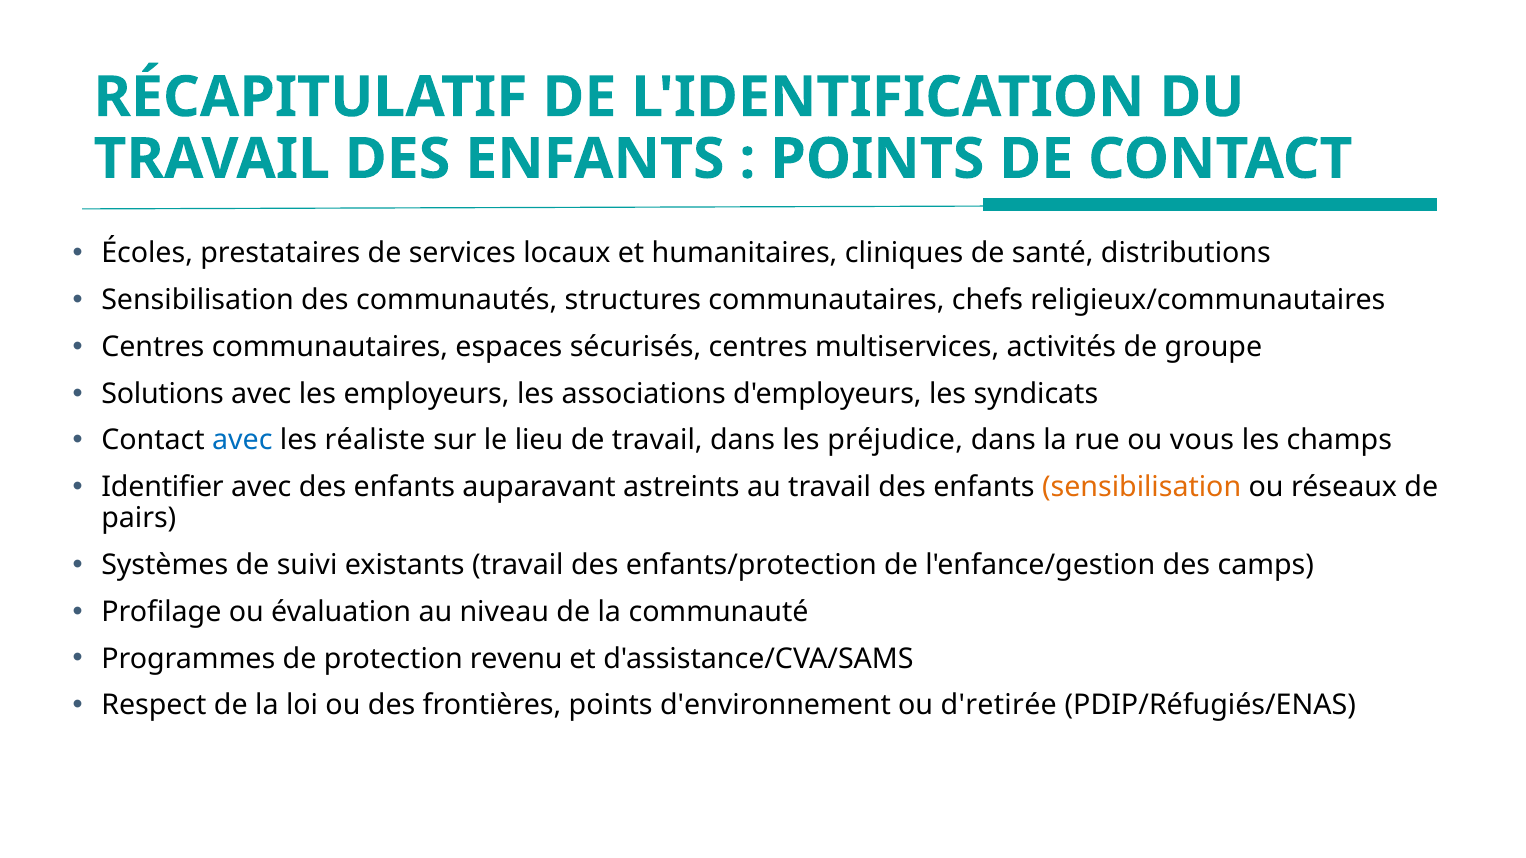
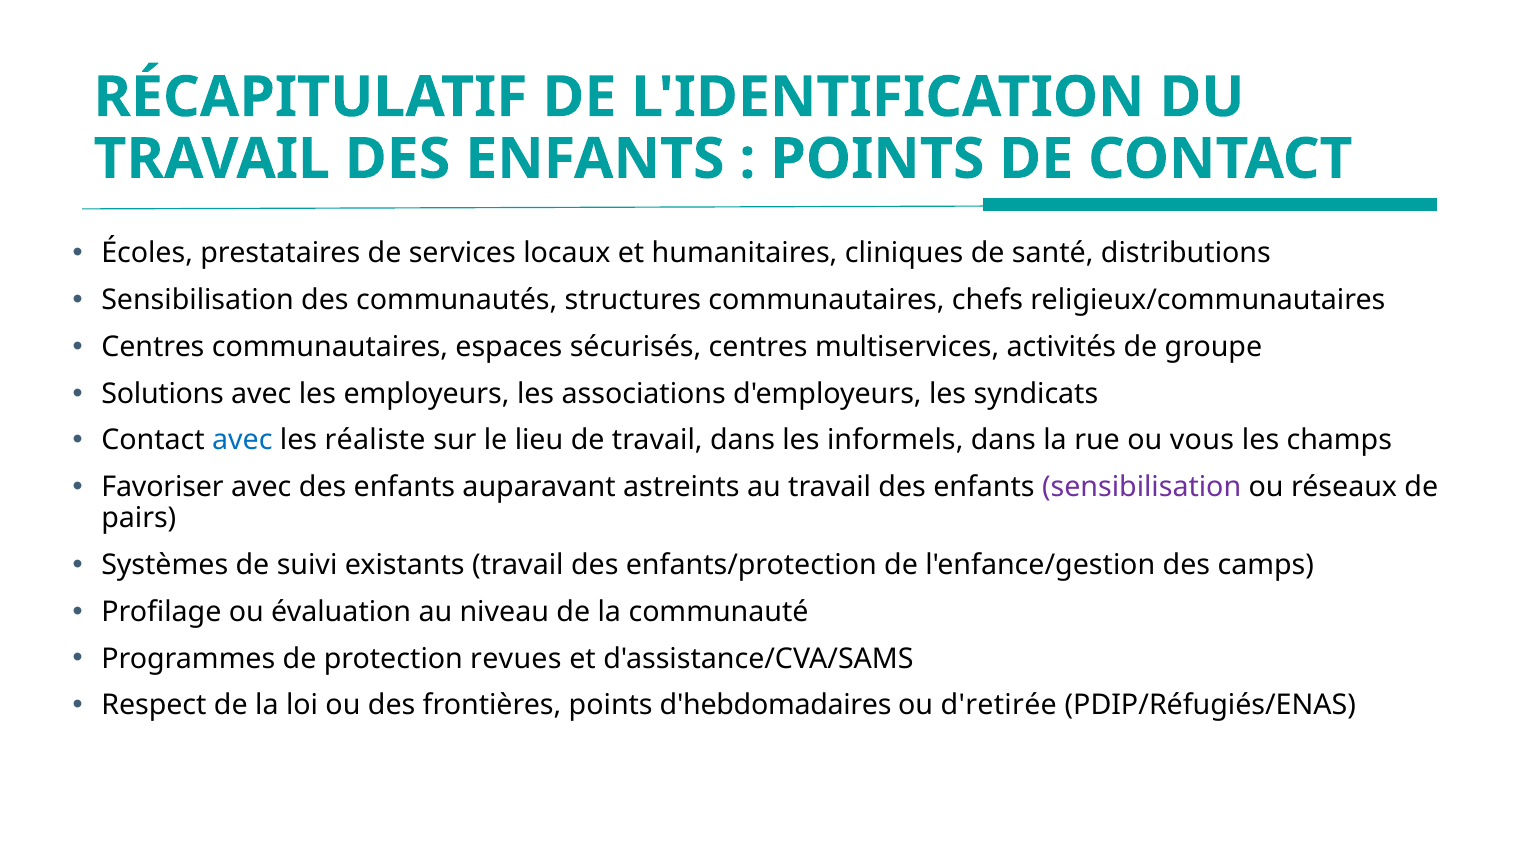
préjudice: préjudice -> informels (895, 441)
Identifier: Identifier -> Favoriser (163, 488)
sensibilisation colour: orange -> purple (1142, 488)
revenu: revenu -> revues (516, 659)
d'environnement: d'environnement -> d'hebdomadaires (776, 706)
